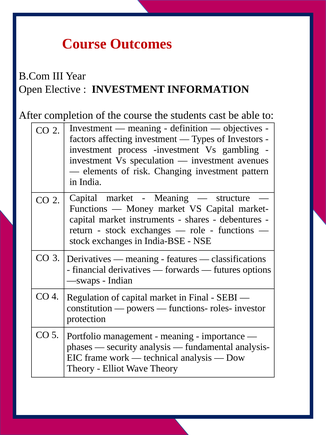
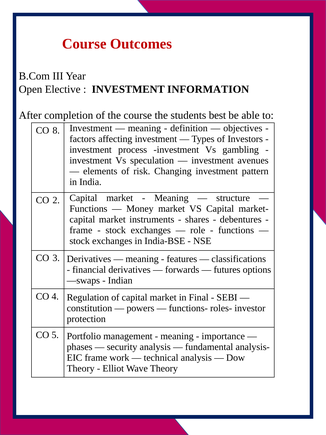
cast: cast -> best (217, 115)
2: 2 -> 8 (56, 130)
return: return -> frame (81, 230)
